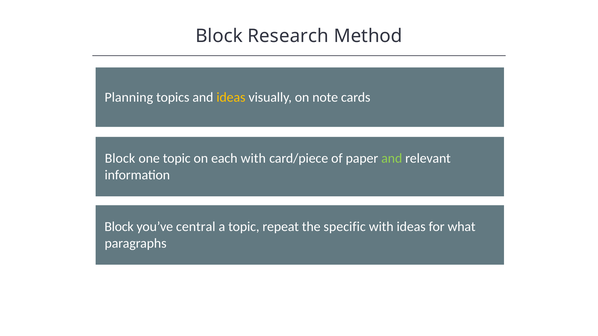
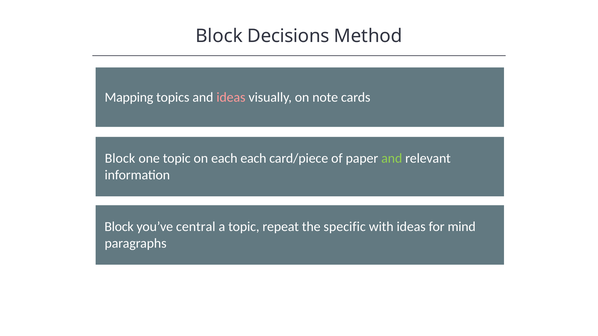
Research: Research -> Decisions (288, 36)
Planning: Planning -> Mapping (129, 97)
ideas colour: yellow -> pink (231, 97)
each with: with -> each (253, 159)
what: what -> mind (462, 227)
